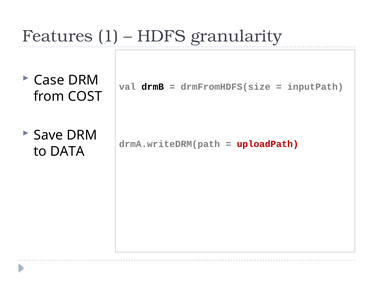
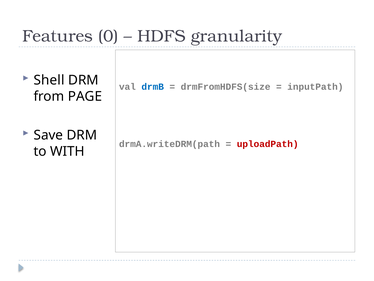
1: 1 -> 0 (108, 36)
Case: Case -> Shell (49, 80)
drmB colour: black -> blue (153, 87)
COST: COST -> PAGE (85, 96)
DATA: DATA -> WITH (67, 151)
